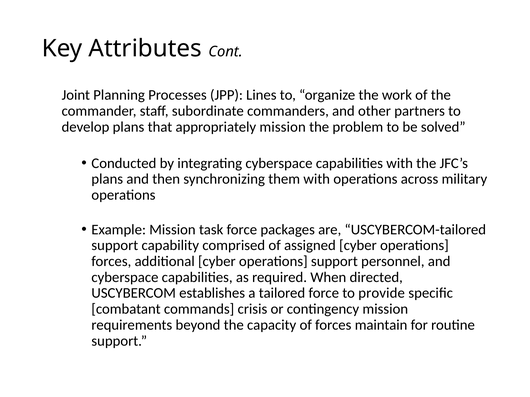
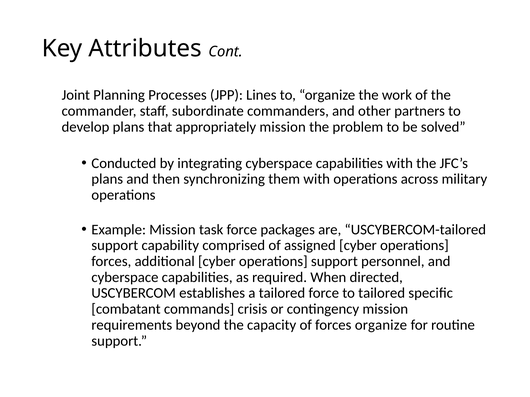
to provide: provide -> tailored (382, 294)
forces maintain: maintain -> organize (381, 325)
